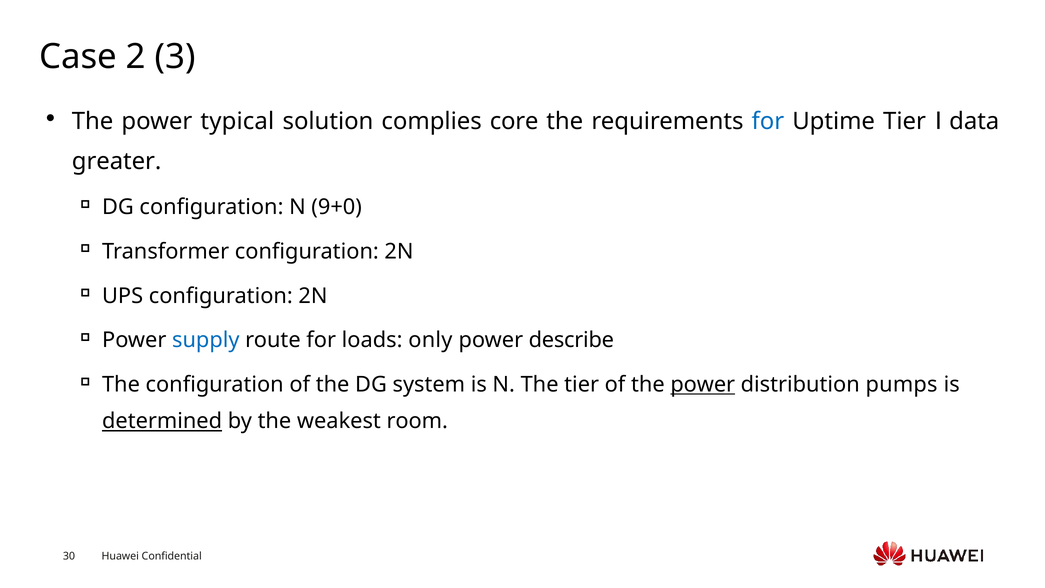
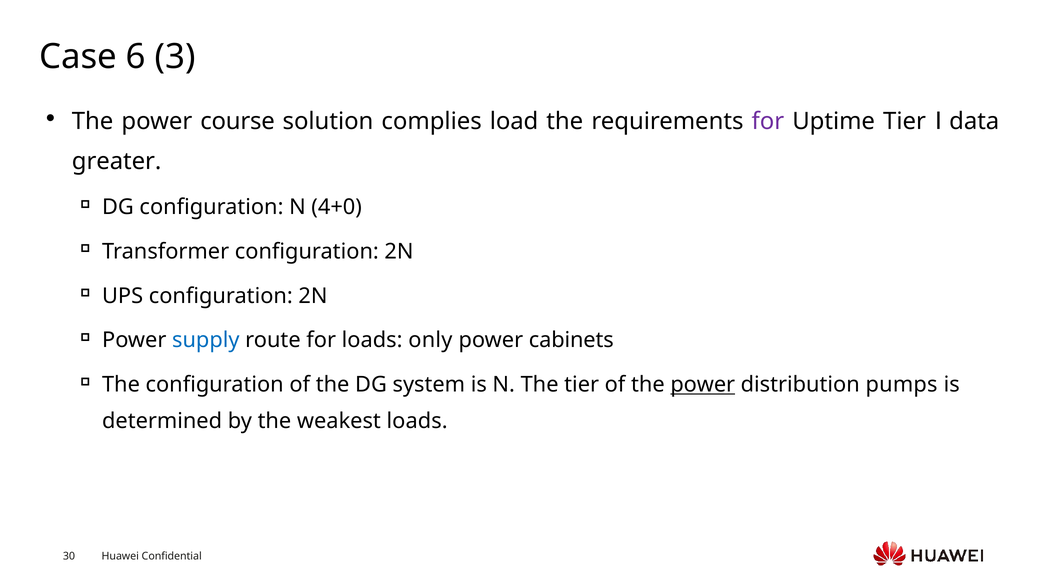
2: 2 -> 6 (136, 57)
typical: typical -> course (238, 121)
core: core -> load (514, 121)
for colour: blue -> purple (768, 121)
9+0: 9+0 -> 4+0 (337, 207)
describe: describe -> cabinets (571, 340)
determined underline: present -> none (162, 421)
weakest room: room -> loads (417, 421)
